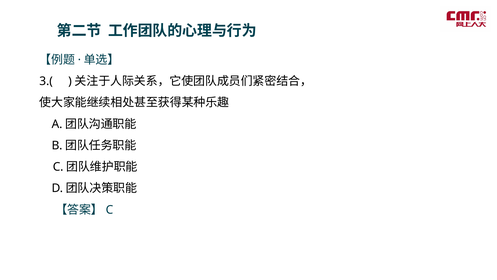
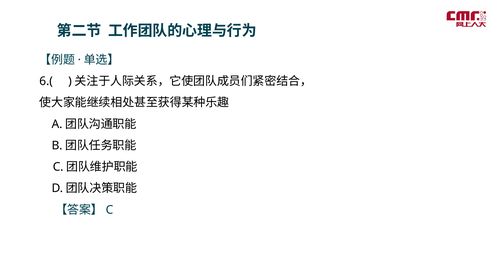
3.(: 3.( -> 6.( (46, 81)
